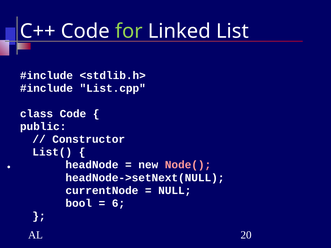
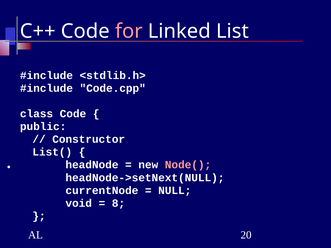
for colour: light green -> pink (129, 31)
List.cpp: List.cpp -> Code.cpp (113, 88)
bool: bool -> void (79, 203)
6: 6 -> 8 (118, 203)
